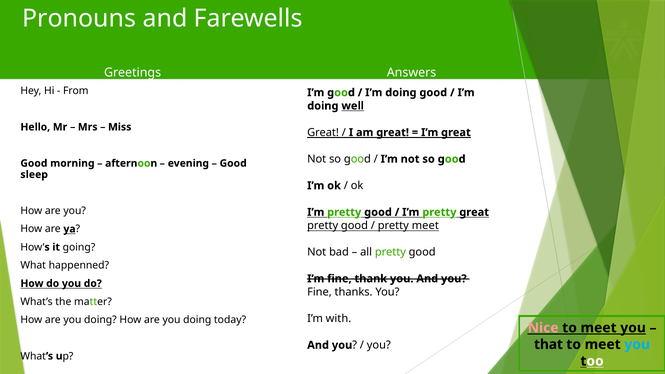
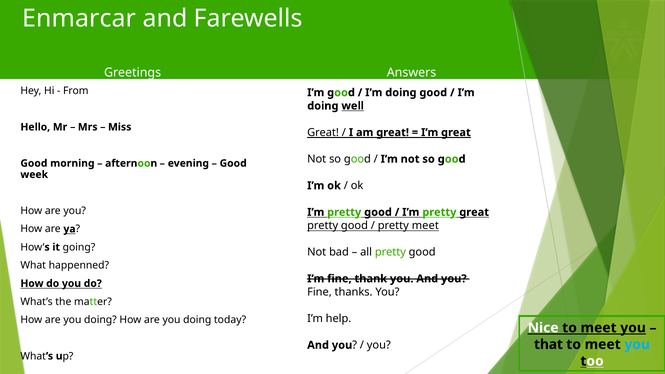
Pronouns: Pronouns -> Enmarcar (79, 19)
sleep: sleep -> week (34, 175)
with: with -> help (339, 319)
Nice colour: pink -> white (543, 328)
